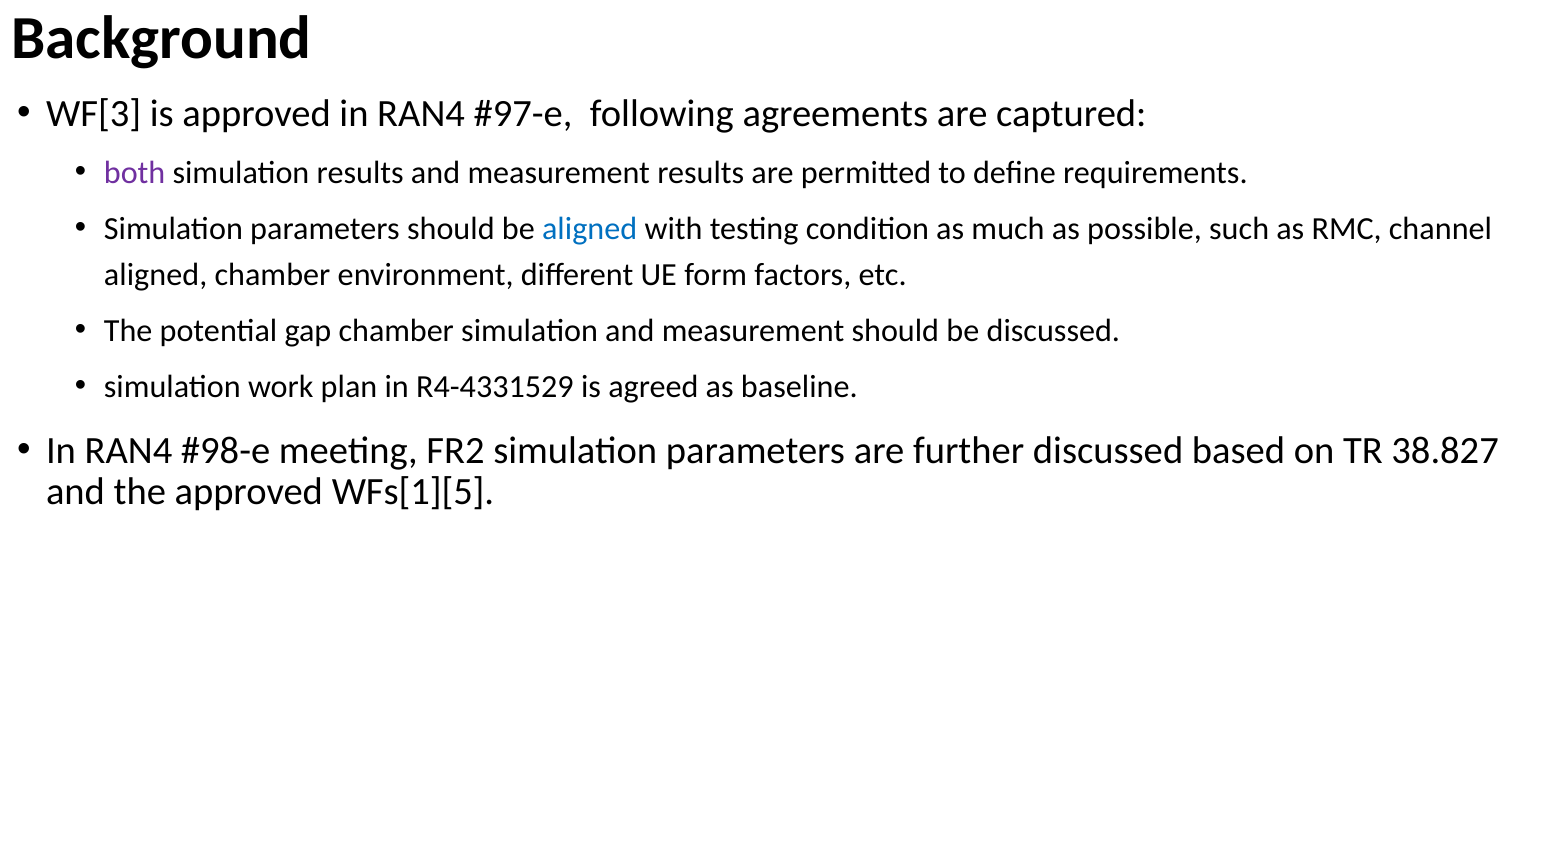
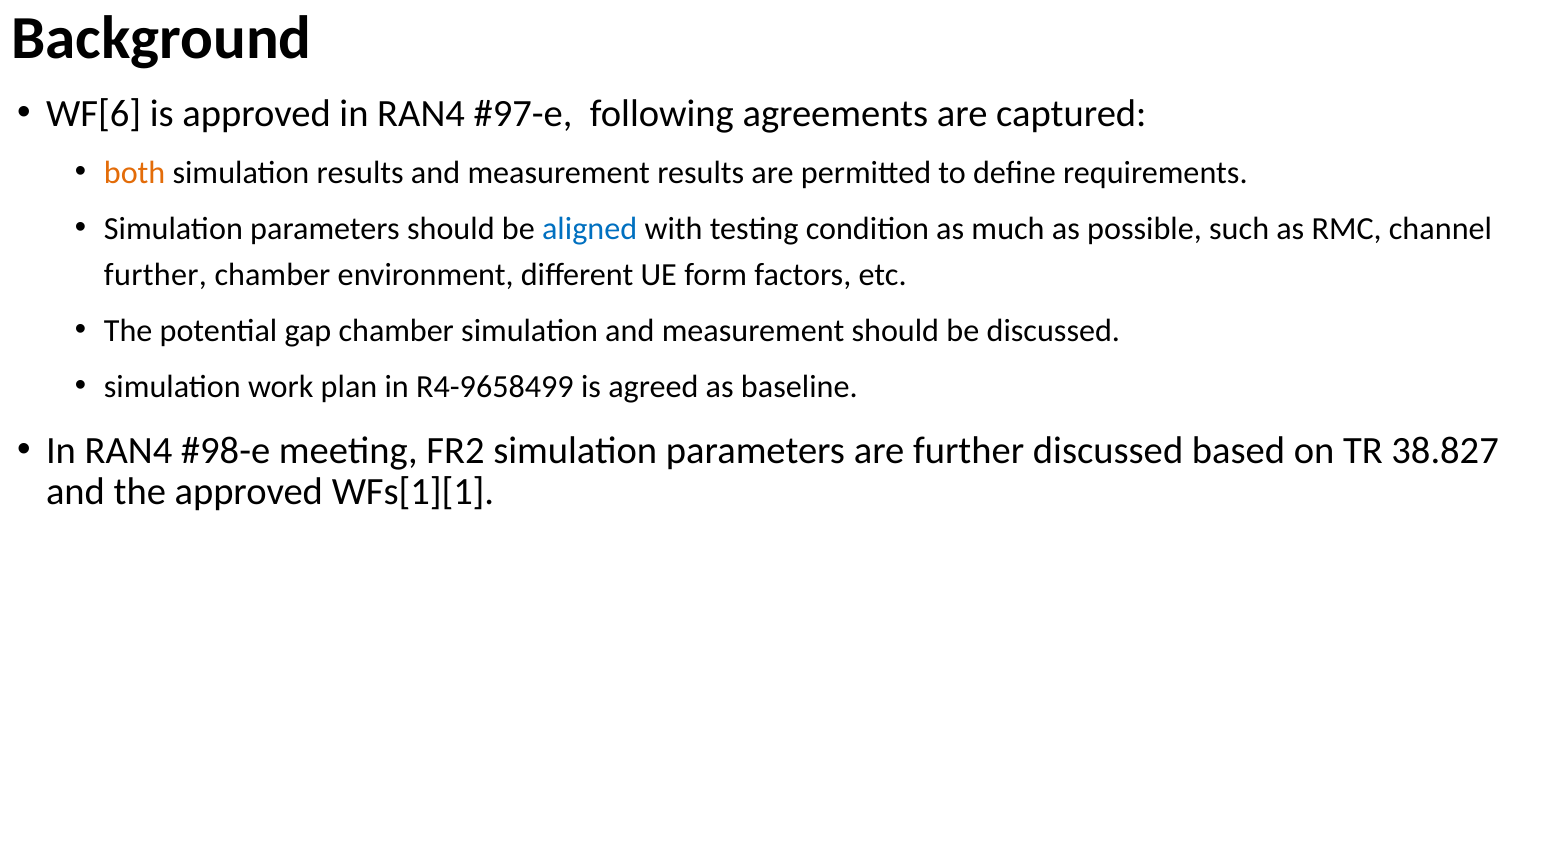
WF[3: WF[3 -> WF[6 (94, 114)
both colour: purple -> orange (135, 173)
aligned: aligned -> further (155, 275)
R4-4331529: R4-4331529 -> R4-9658499 (495, 387)
WFs[1][5: WFs[1][5 -> WFs[1][1 (413, 492)
